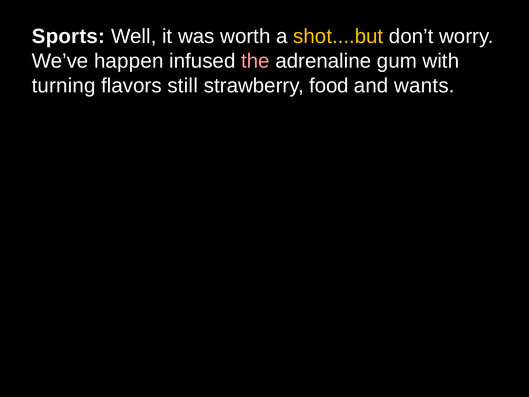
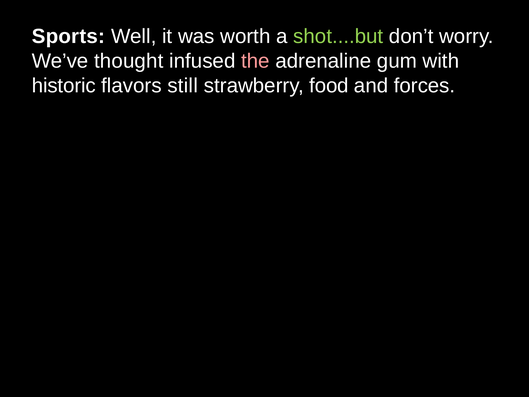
shot....but colour: yellow -> light green (338, 36)
happen: happen -> thought (129, 61)
turning: turning -> historic (64, 86)
wants: wants -> forces (425, 86)
